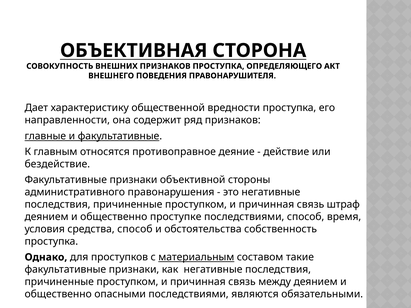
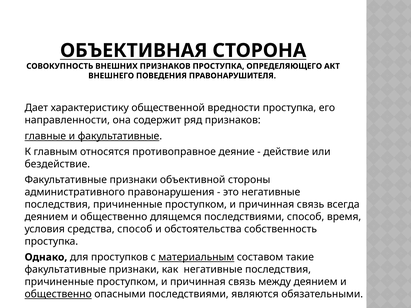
штраф: штраф -> всегда (343, 205)
проступке: проступке -> длящемся (176, 217)
общественно underline: none -> present (58, 294)
